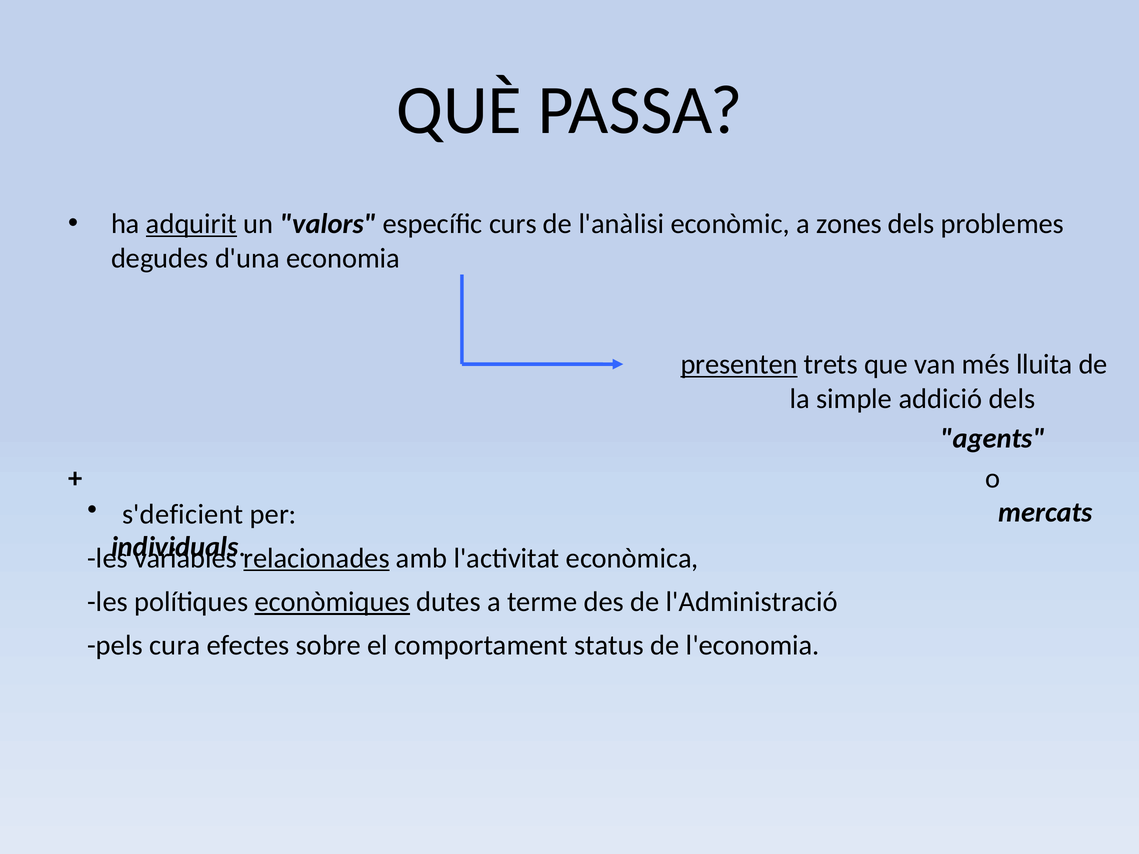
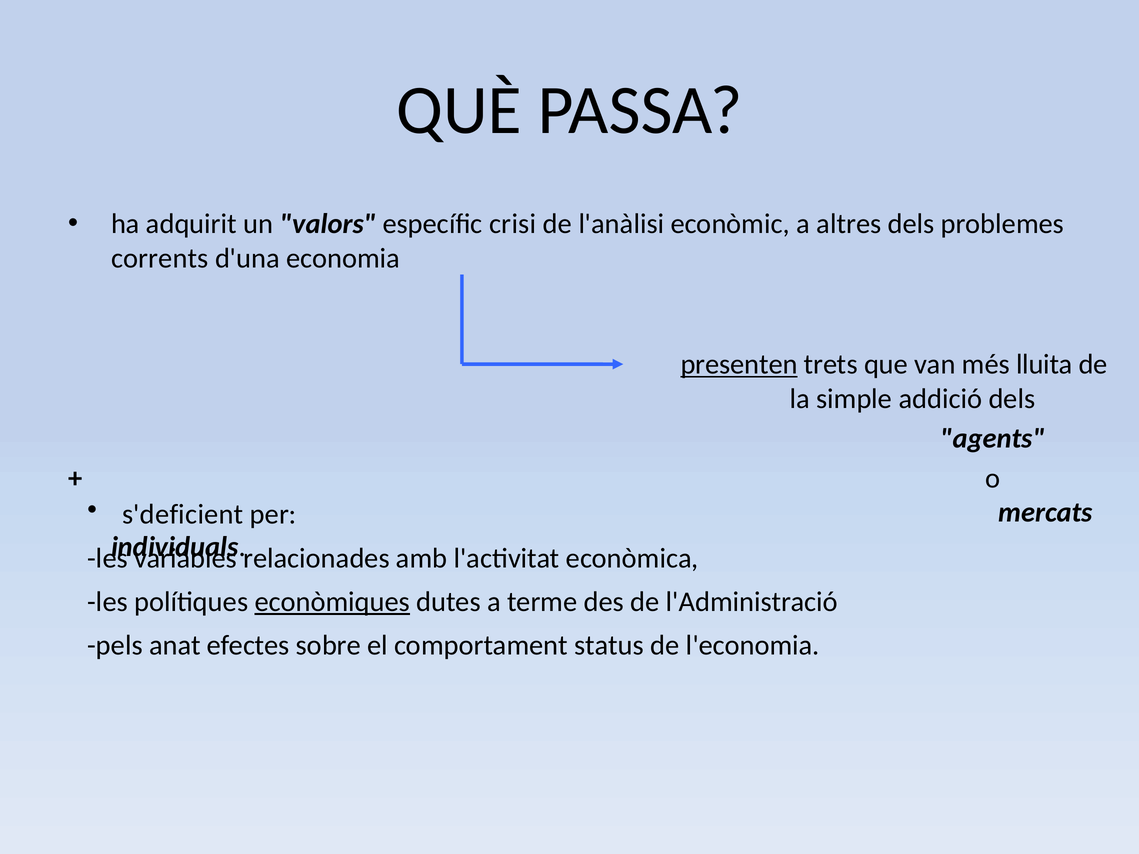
adquirit underline: present -> none (191, 224)
curs: curs -> crisi (513, 224)
zones: zones -> altres (849, 224)
degudes: degudes -> corrents (160, 258)
relacionades underline: present -> none (317, 558)
cura: cura -> anat (175, 646)
